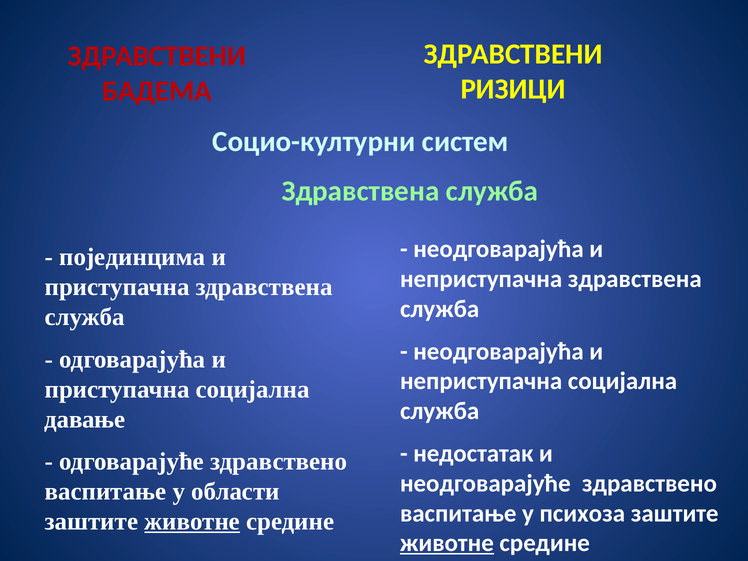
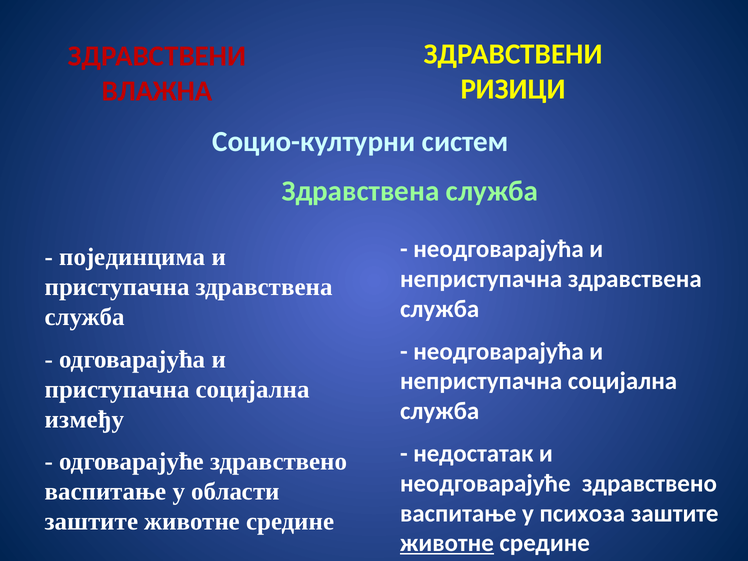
БАДЕМА: БАДЕМА -> ВЛАЖНА (157, 91)
давање: давање -> између (85, 419)
животне underline: present -> none (192, 521)
